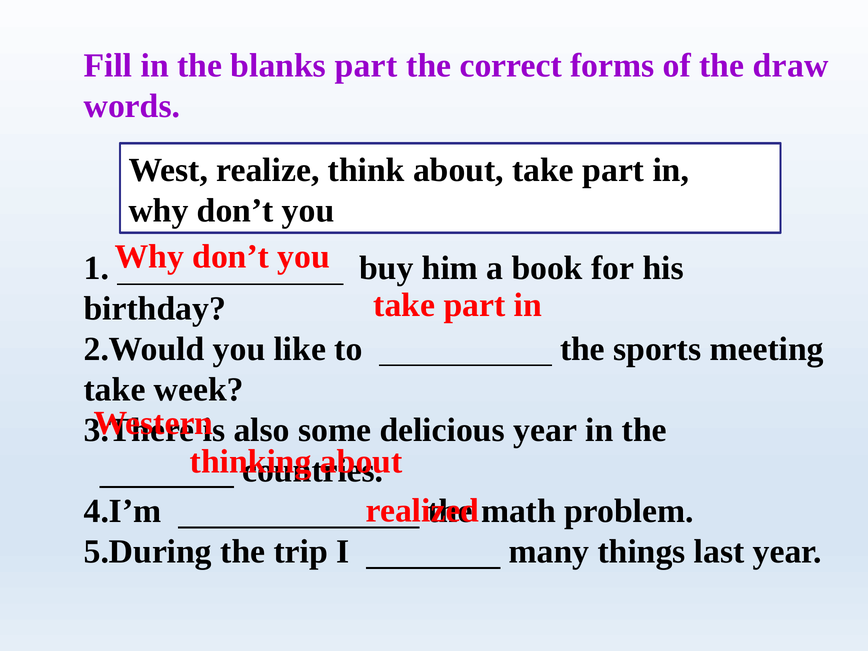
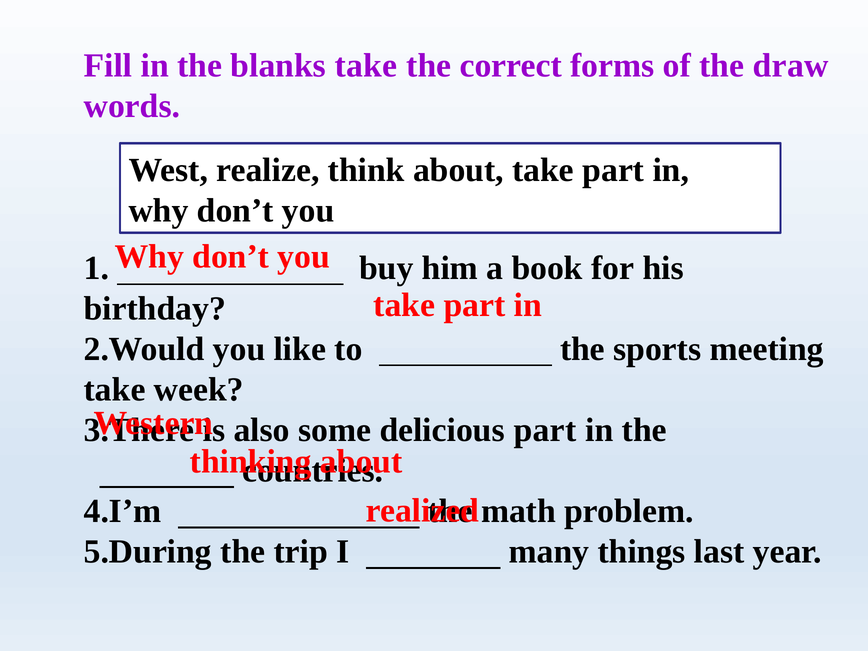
blanks part: part -> take (366, 65)
delicious year: year -> part (545, 430)
